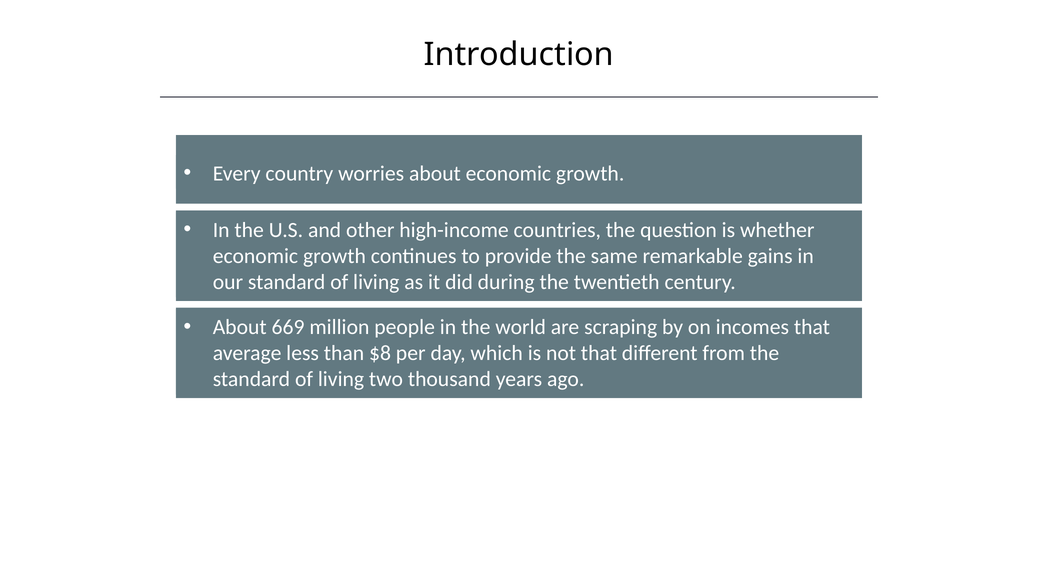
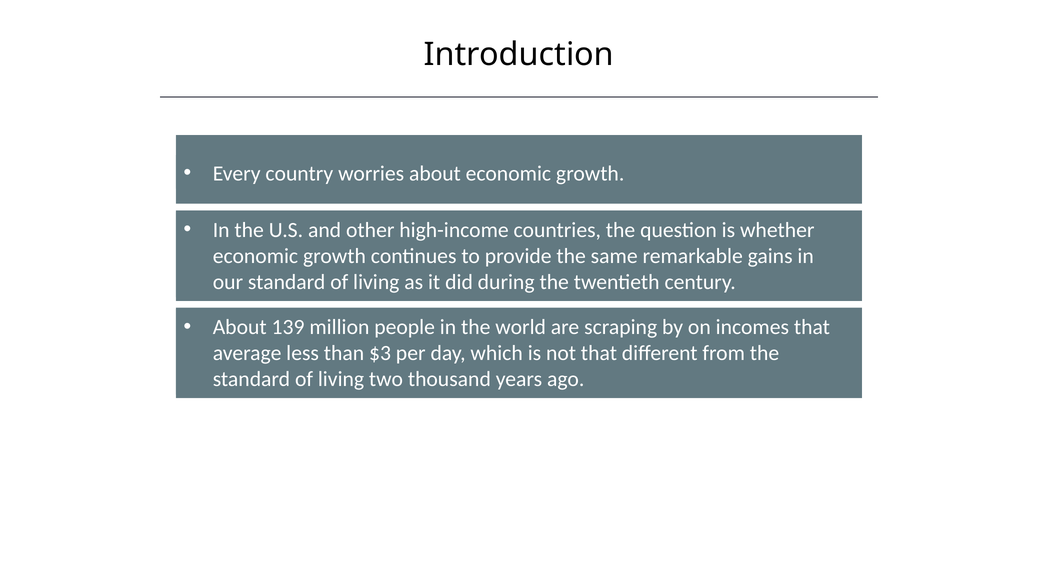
669: 669 -> 139 (288, 327)
$8: $8 -> $3 (380, 353)
